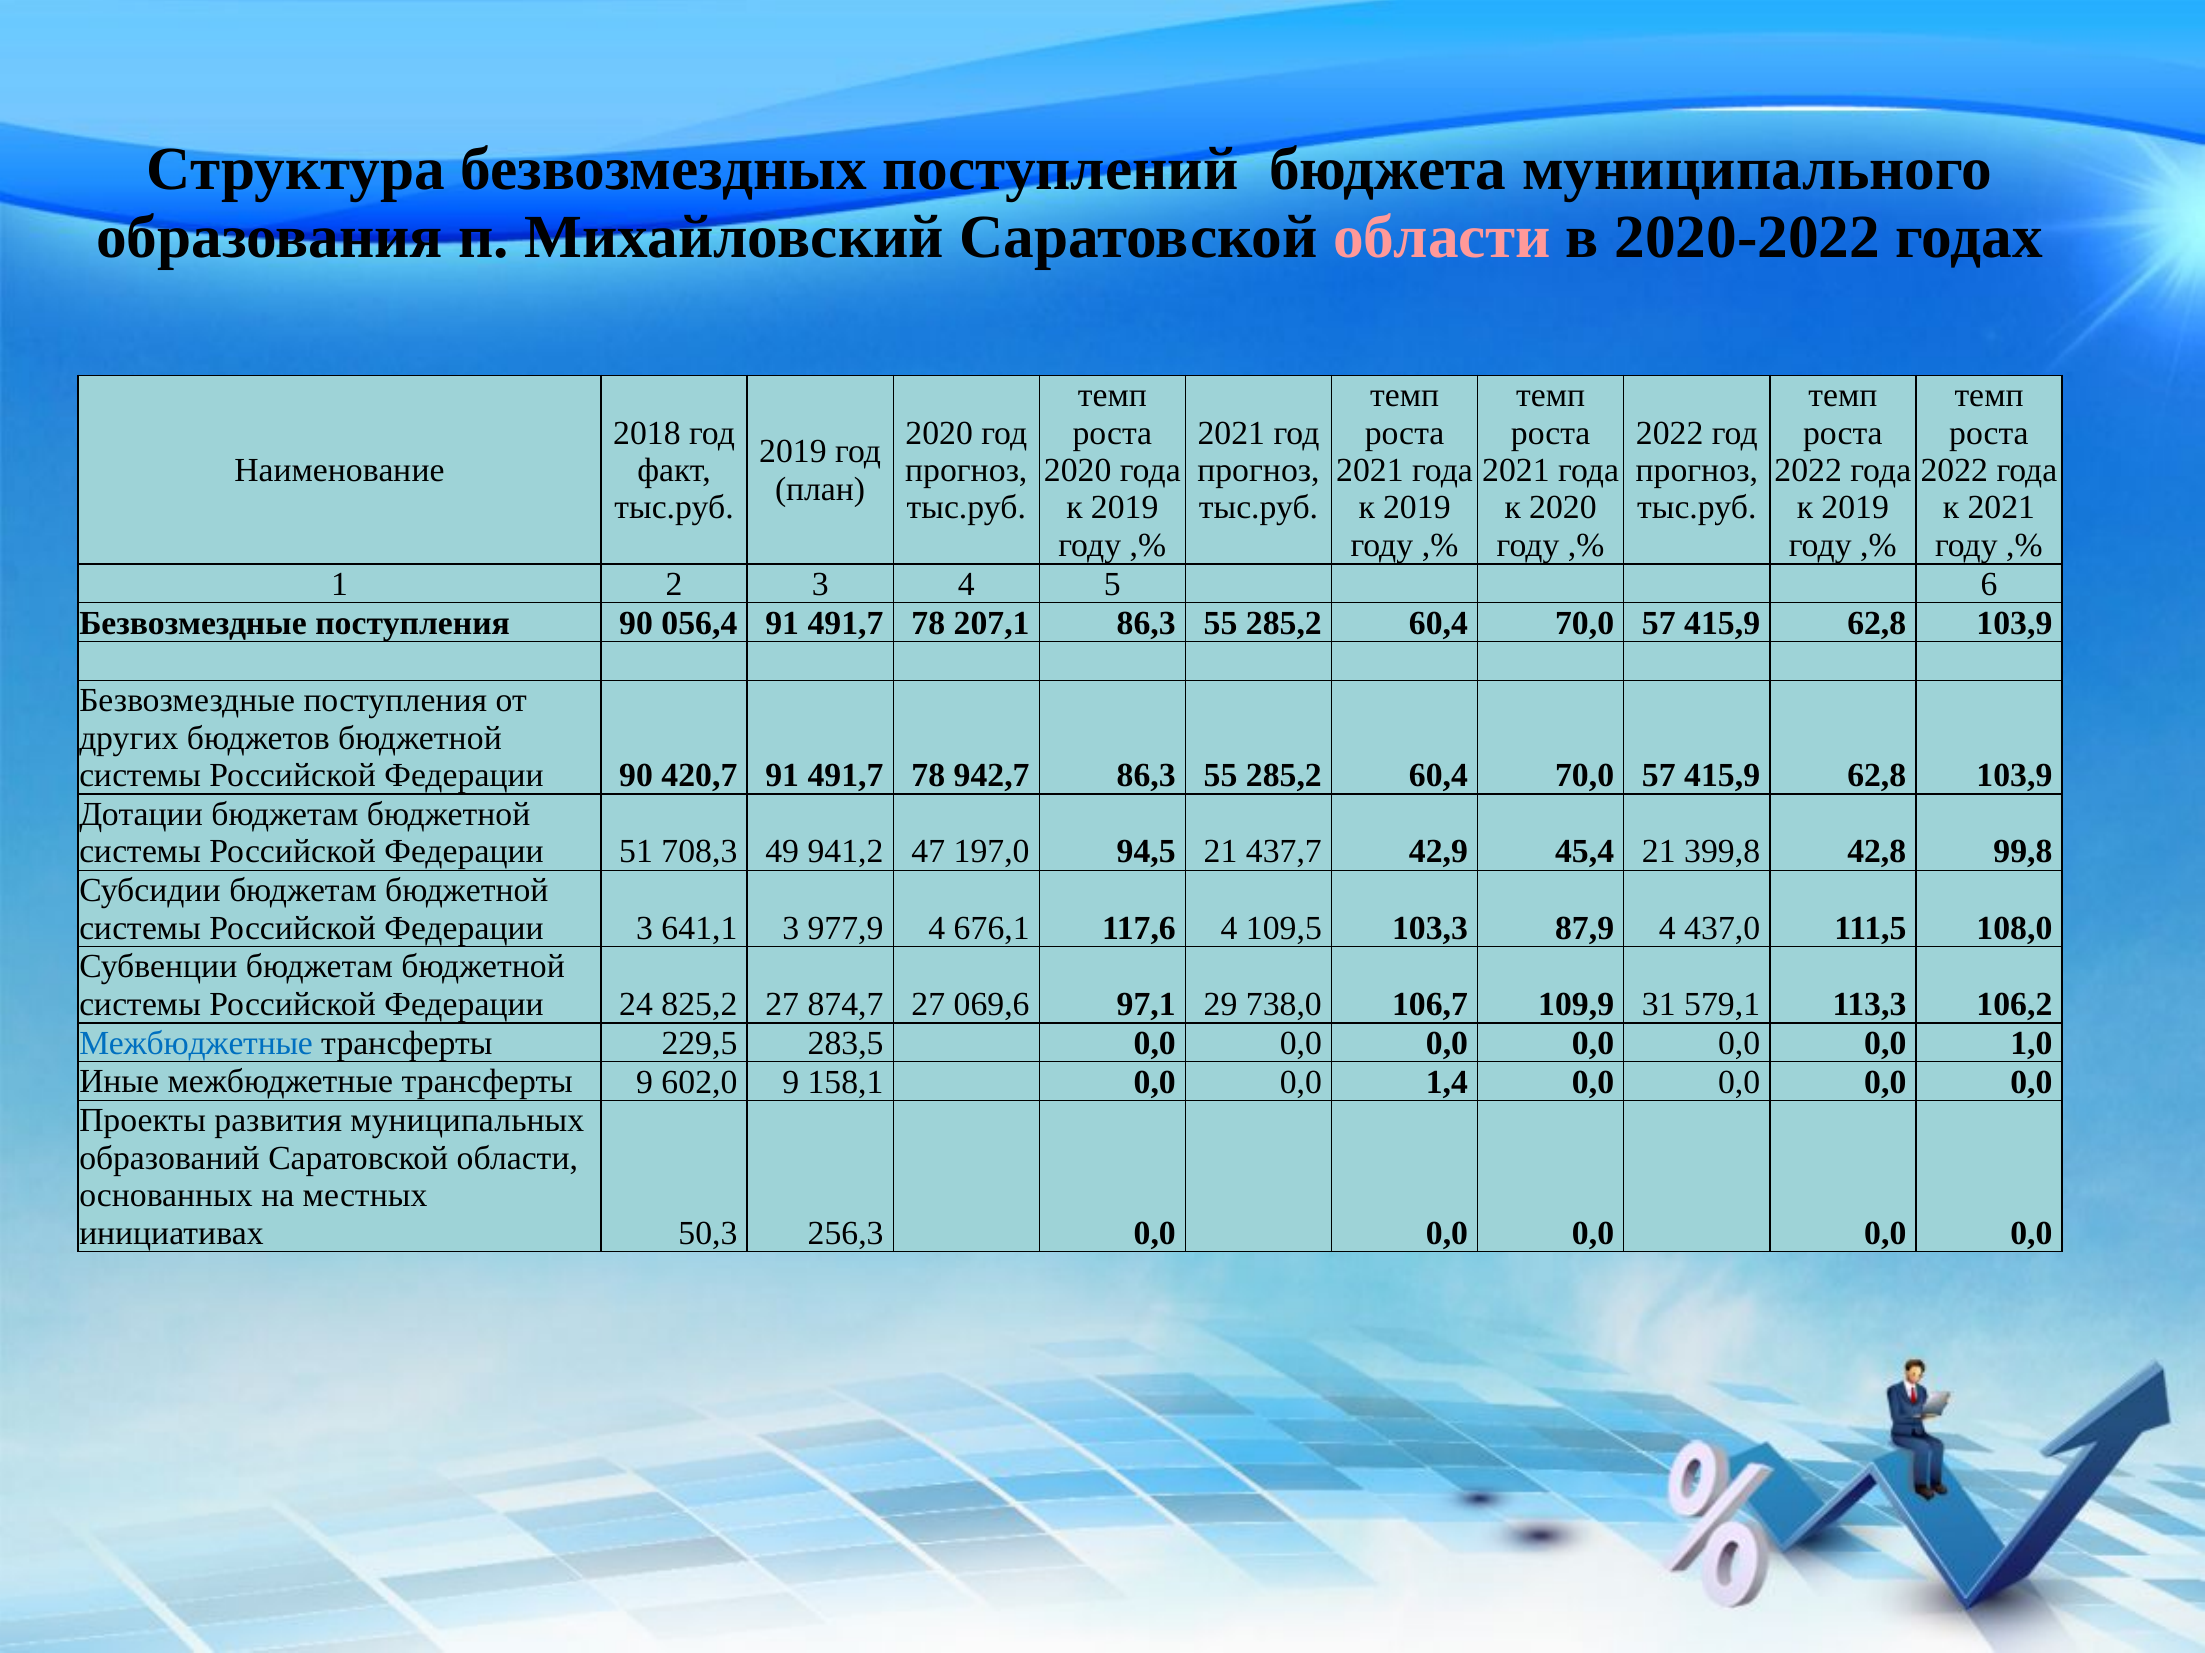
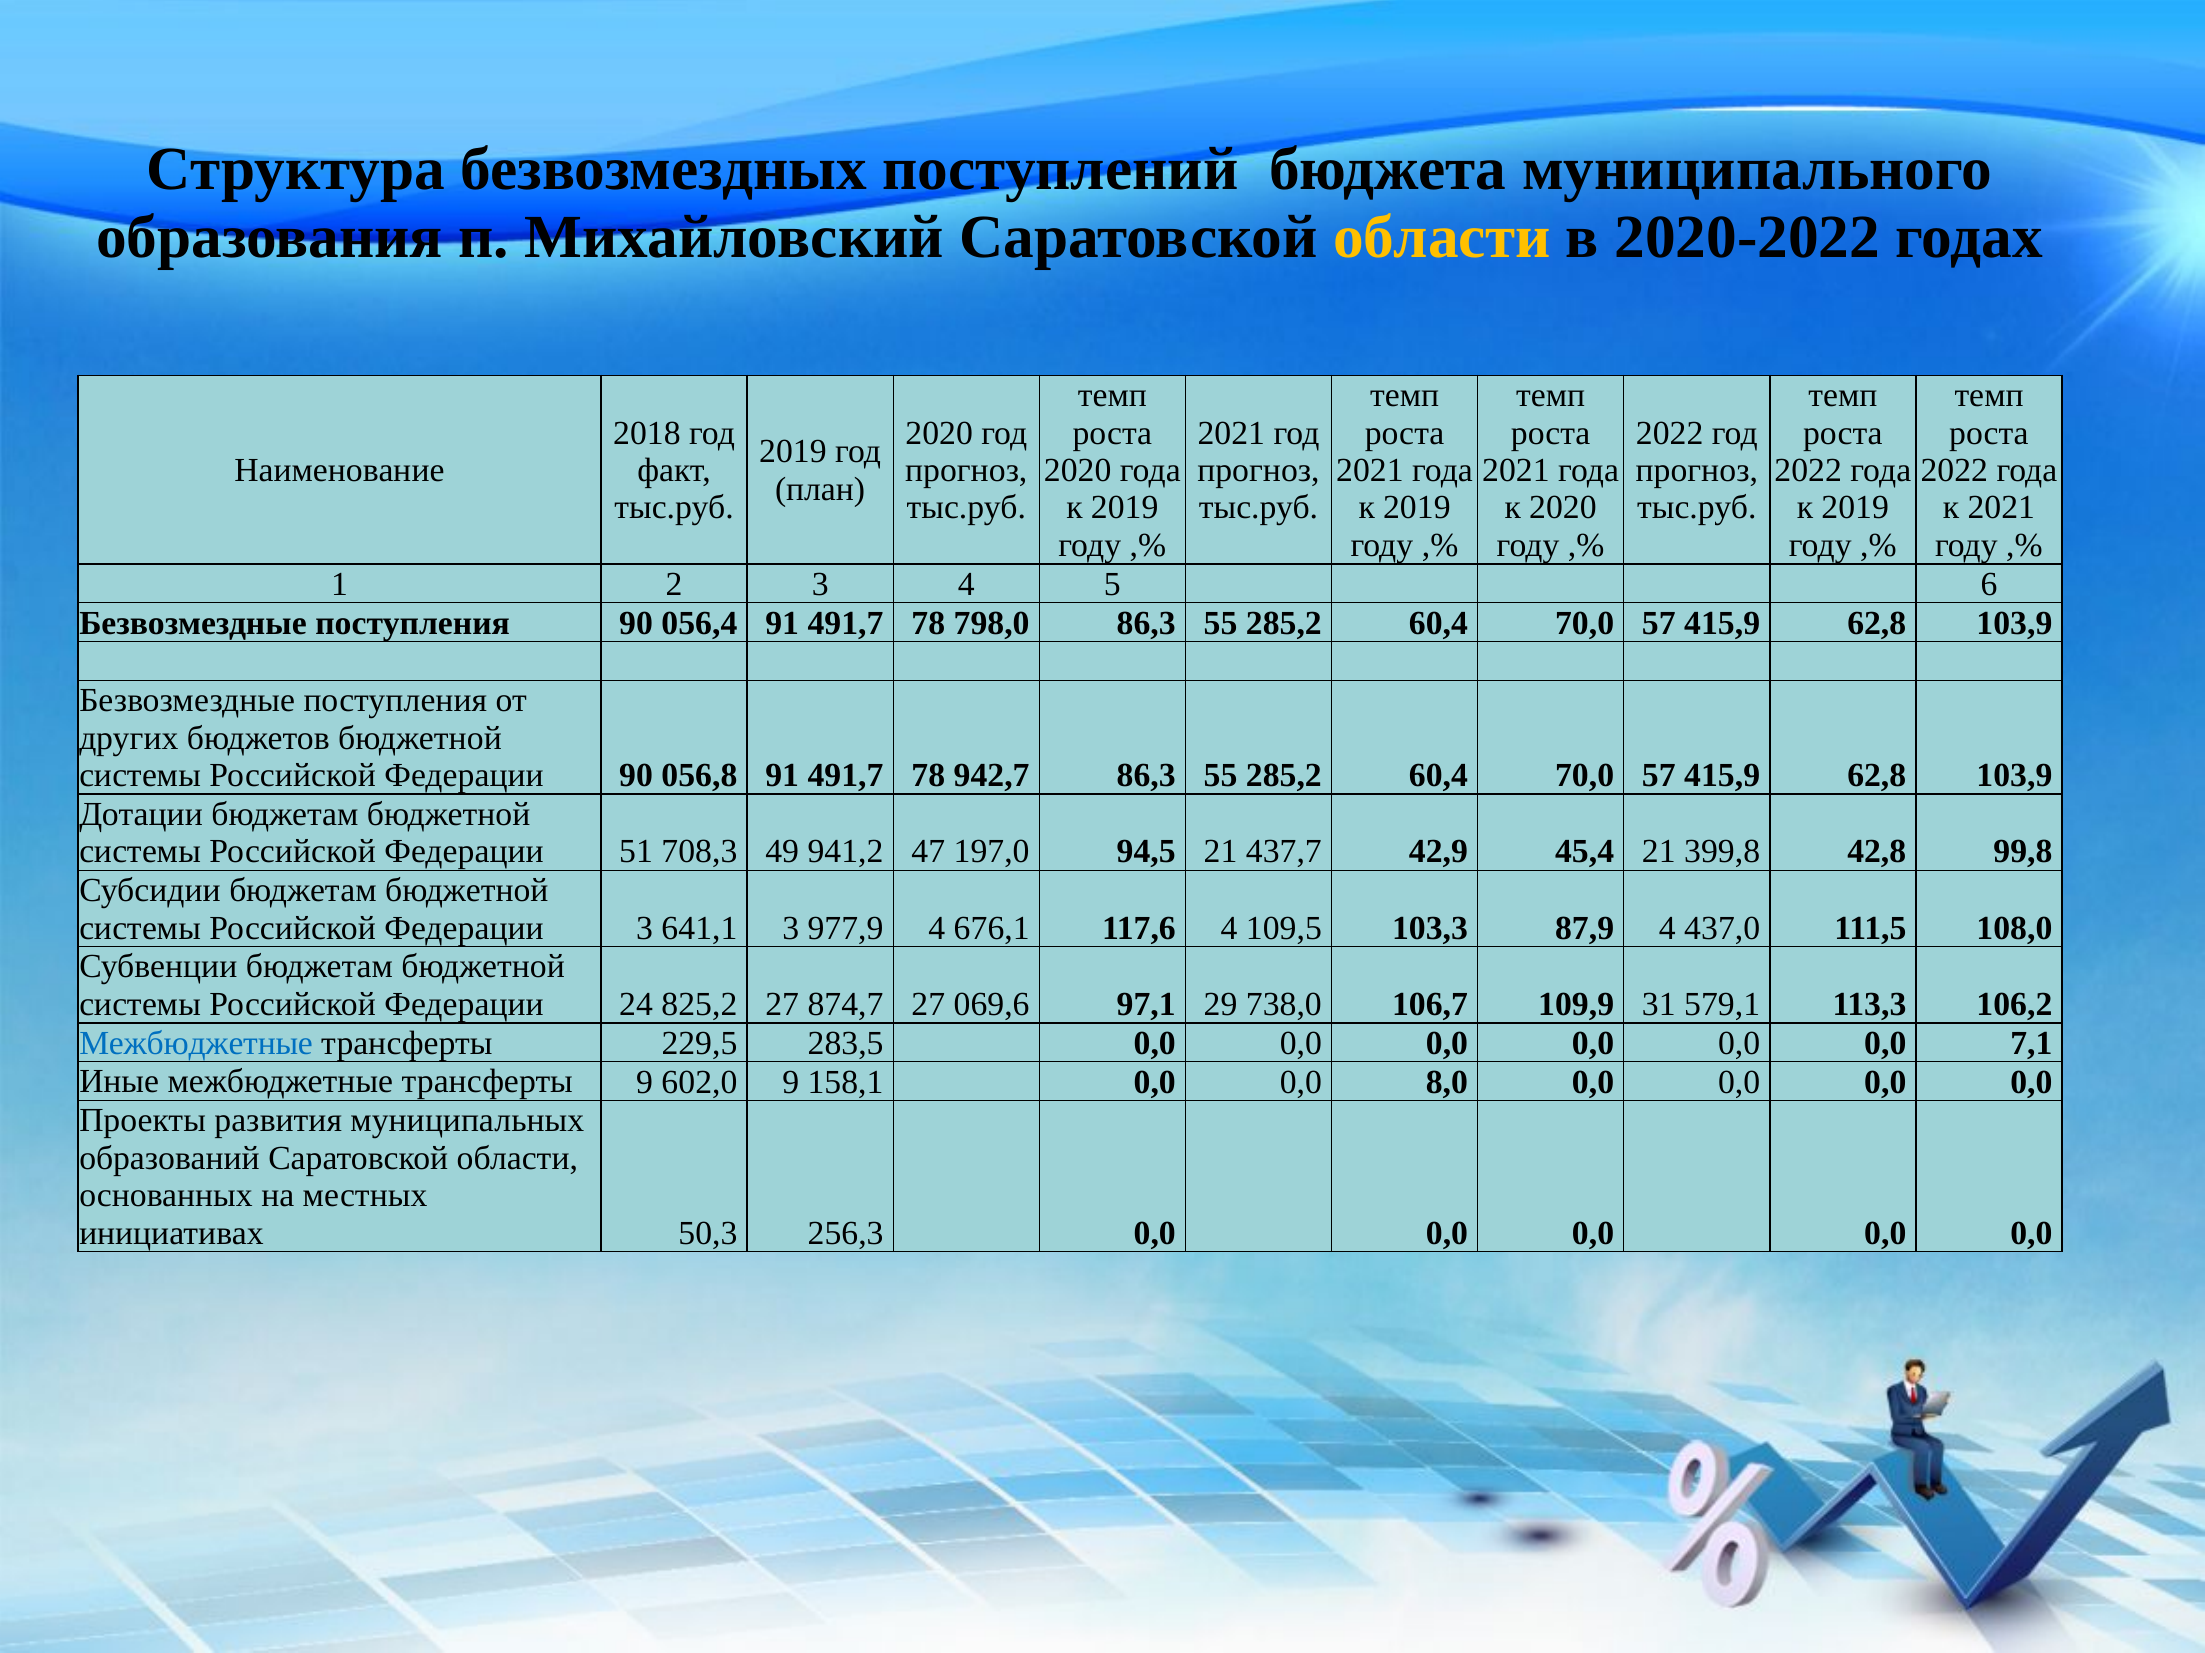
области colour: pink -> yellow (1442, 237)
207,1: 207,1 -> 798,0 (992, 623)
420,7: 420,7 -> 056,8 (699, 776)
1,0: 1,0 -> 7,1 (2031, 1044)
1,4: 1,4 -> 8,0 (1447, 1082)
